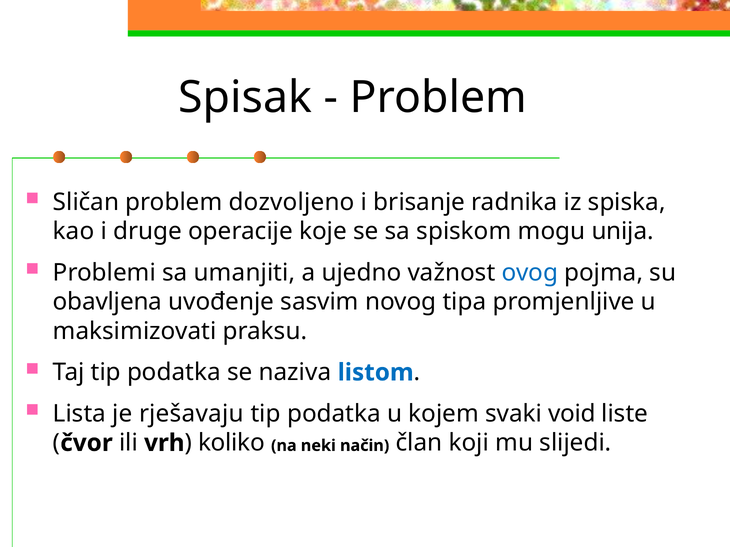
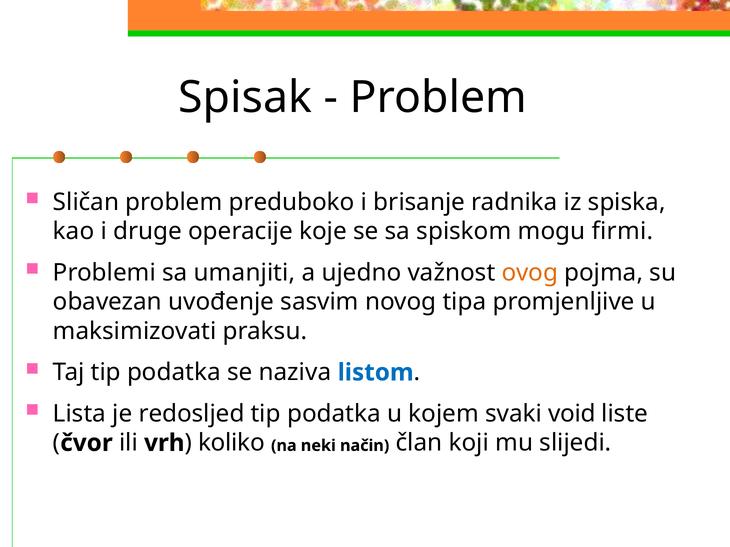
dozvoljeno: dozvoljeno -> preduboko (292, 202)
unija: unija -> firmi (622, 232)
ovog colour: blue -> orange (530, 273)
obavljena: obavljena -> obavezan (107, 302)
rješavaju: rješavaju -> redosljed (192, 414)
